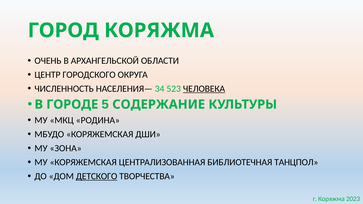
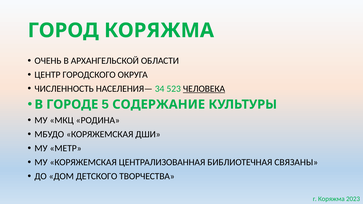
ЗОНА: ЗОНА -> МЕТР (66, 148)
ТАНЦПОЛ: ТАНЦПОЛ -> СВЯЗАНЫ (296, 162)
ДЕТСКОГО underline: present -> none (97, 176)
